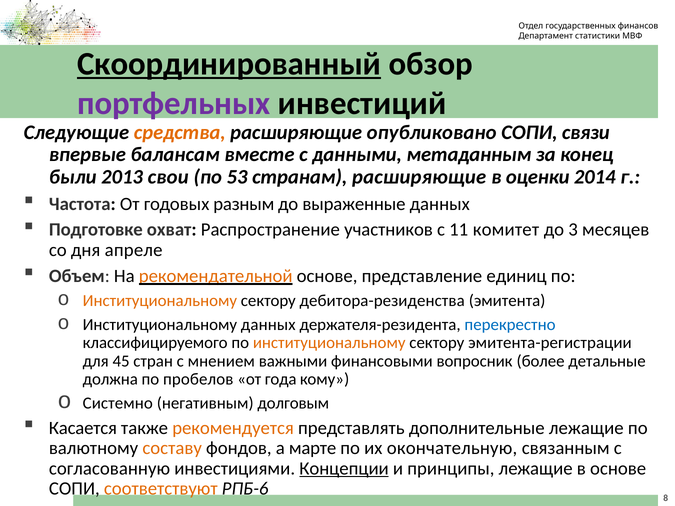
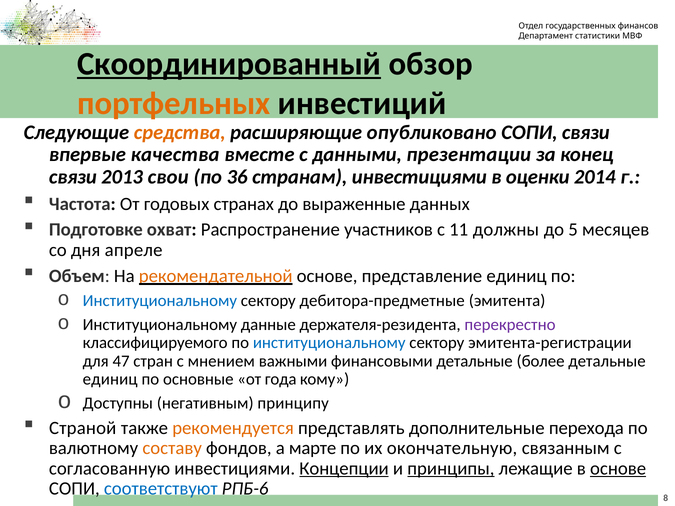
портфельных colour: purple -> orange (174, 104)
балансам: балансам -> качества (175, 155)
метаданным: метаданным -> презентации (469, 155)
были: были -> связи (73, 177)
53: 53 -> 36 (237, 177)
странам расширяющие: расширяющие -> инвестициями (419, 177)
разным: разным -> странах (244, 204)
комитет: комитет -> должны (506, 230)
3: 3 -> 5 (573, 230)
Институциональному colour: orange -> blue (160, 301)
дебитора-резиденства: дебитора-резиденства -> дебитора-предметные (382, 301)
Институциональному данных: данных -> данные (268, 325)
перекрестно colour: blue -> purple (510, 325)
институциональному colour: orange -> blue (329, 343)
45: 45 -> 47 (121, 361)
финансовыми вопросник: вопросник -> детальные (475, 361)
должна: должна -> единиц (110, 379)
пробелов: пробелов -> основные (198, 379)
Системно: Системно -> Доступны (118, 403)
долговым: долговым -> принципу (293, 403)
Касается: Касается -> Страной (83, 428)
дополнительные лежащие: лежащие -> перехода (586, 428)
принципы underline: none -> present (451, 469)
основе underline: none -> present (618, 469)
соответствуют colour: orange -> blue (161, 489)
